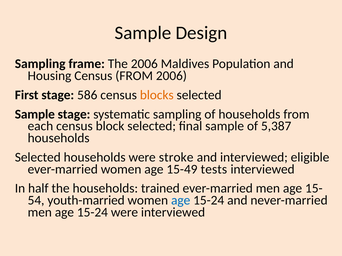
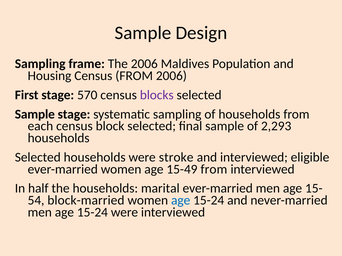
586: 586 -> 570 (87, 95)
blocks colour: orange -> purple (157, 95)
5,387: 5,387 -> 2,293 (276, 126)
15-49 tests: tests -> from (214, 169)
trained: trained -> marital (160, 189)
youth-married: youth-married -> block-married (86, 201)
